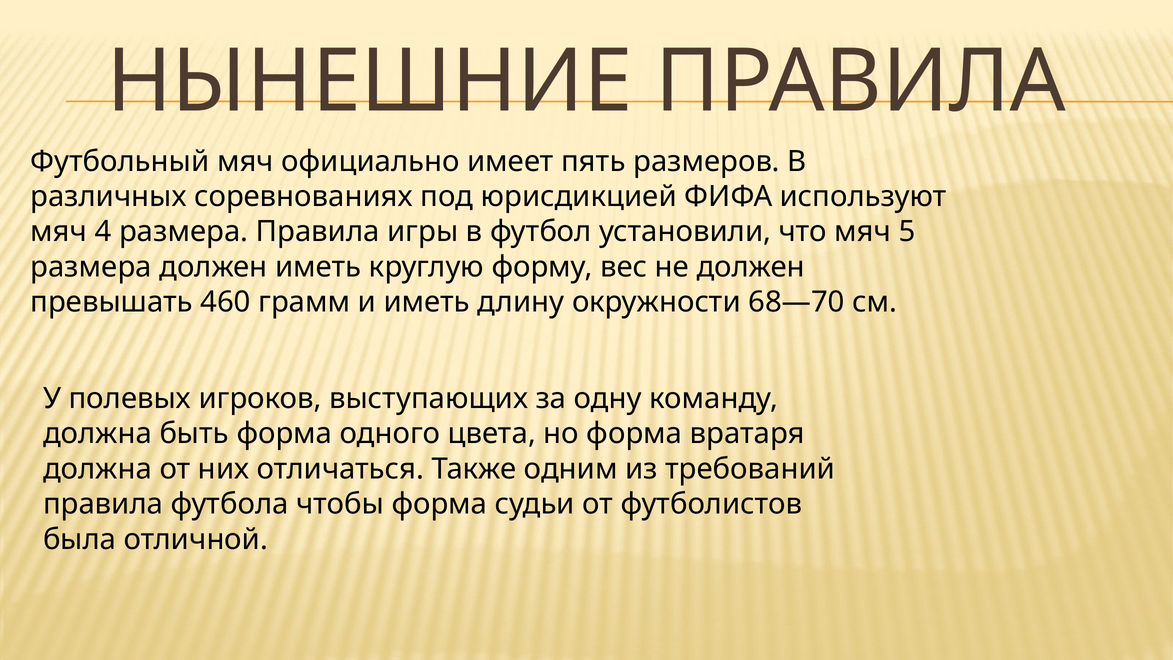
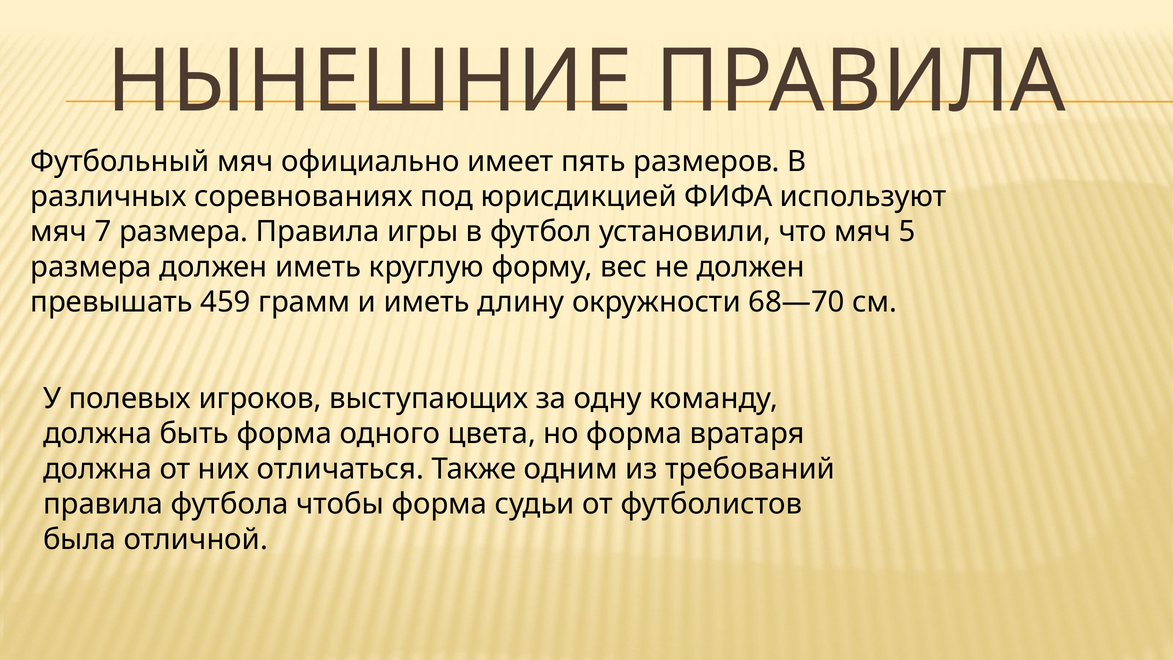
4: 4 -> 7 (103, 232)
460: 460 -> 459 (225, 302)
